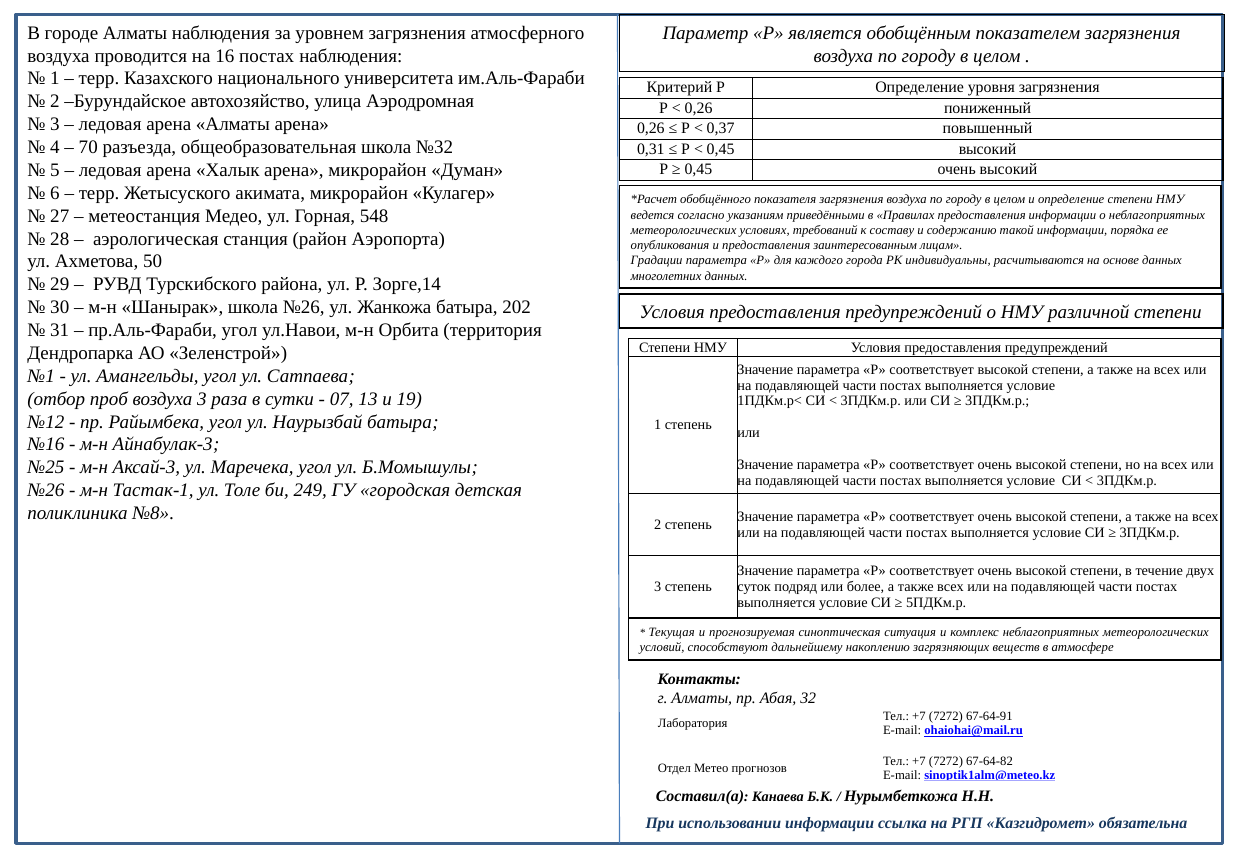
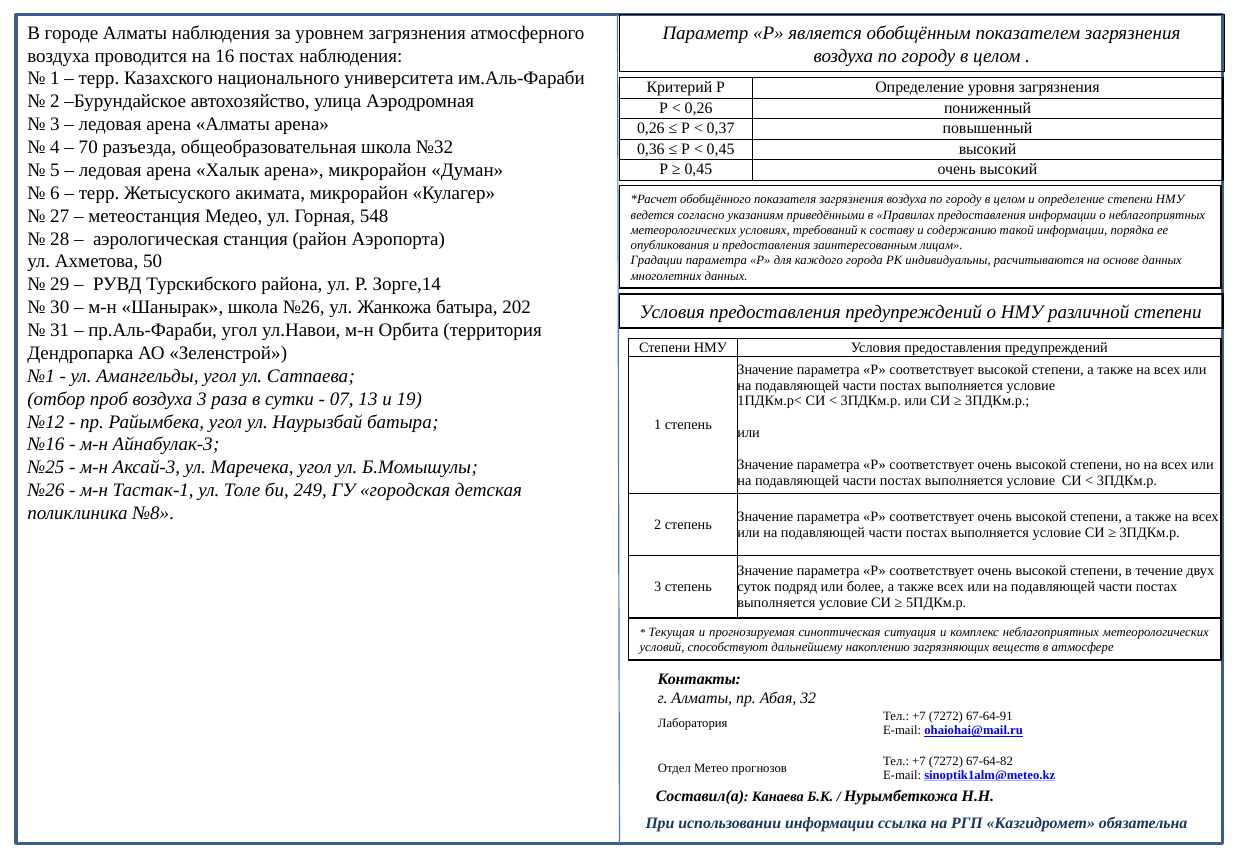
0,31: 0,31 -> 0,36 (651, 149)
